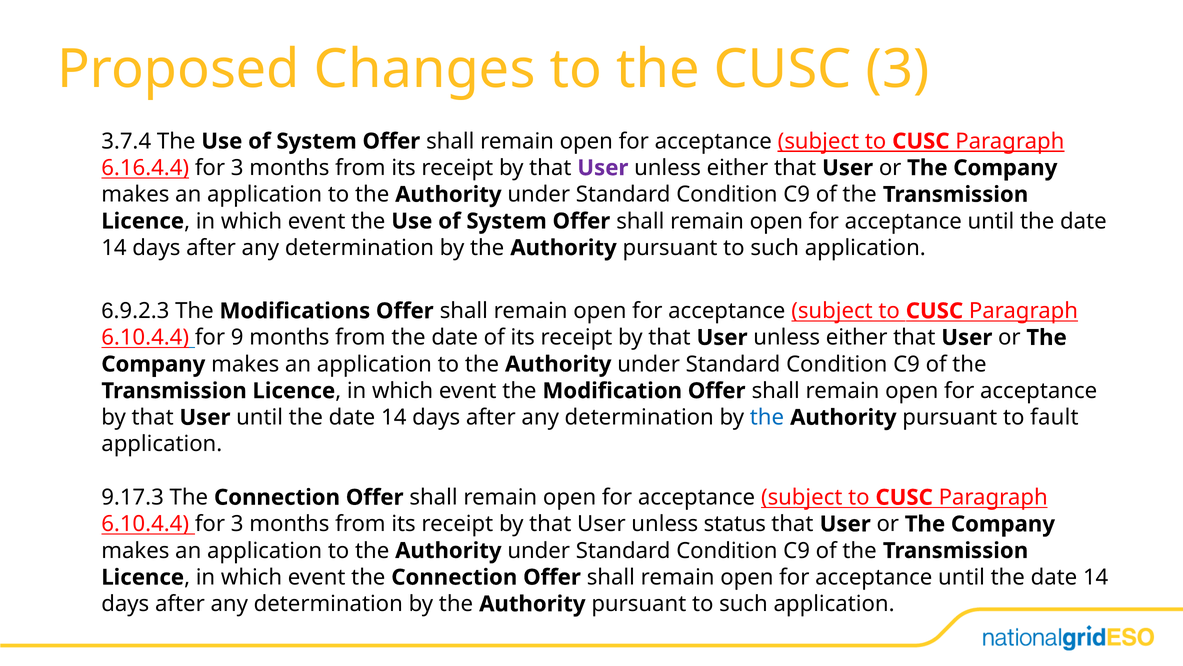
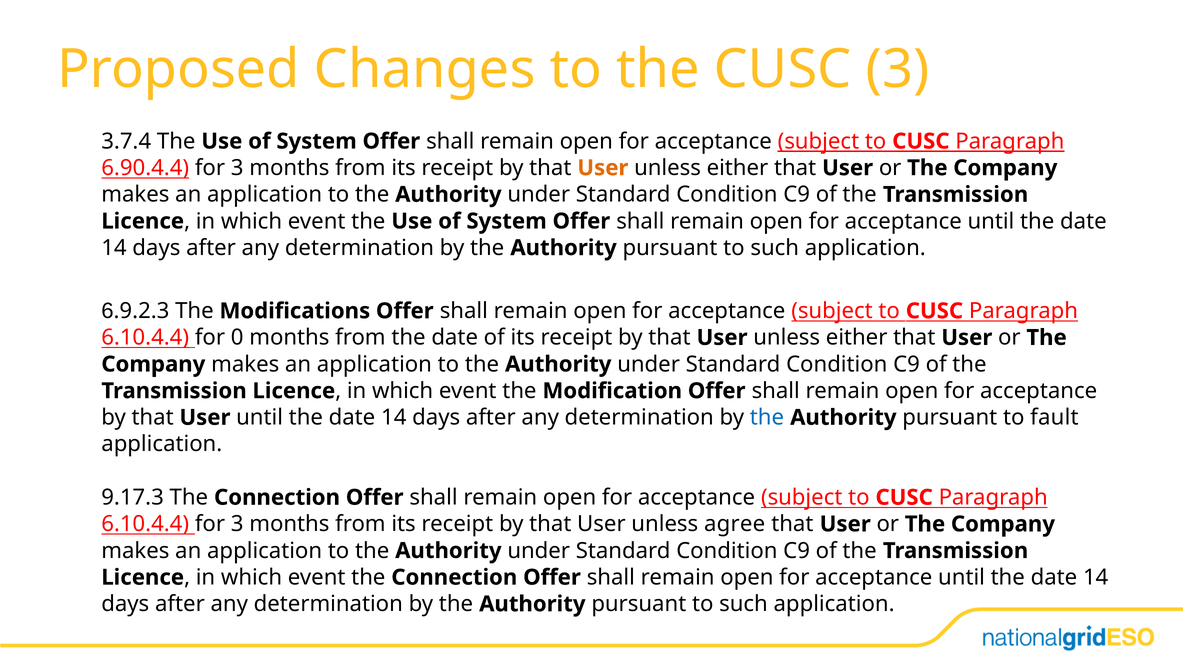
6.16.4.4: 6.16.4.4 -> 6.90.4.4 (145, 168)
User colour: purple -> orange (603, 168)
9: 9 -> 0 (237, 337)
status: status -> agree (735, 524)
